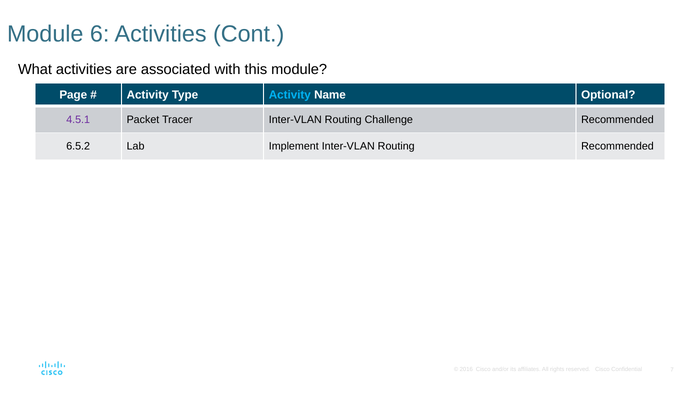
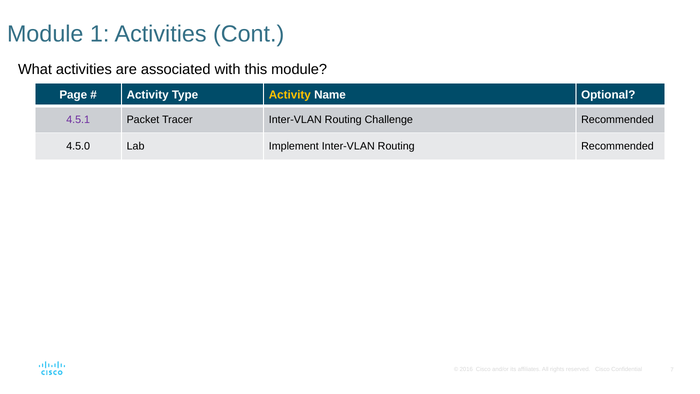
6: 6 -> 1 (100, 34)
Activity colour: light blue -> yellow (290, 95)
6.5.2: 6.5.2 -> 4.5.0 (78, 146)
